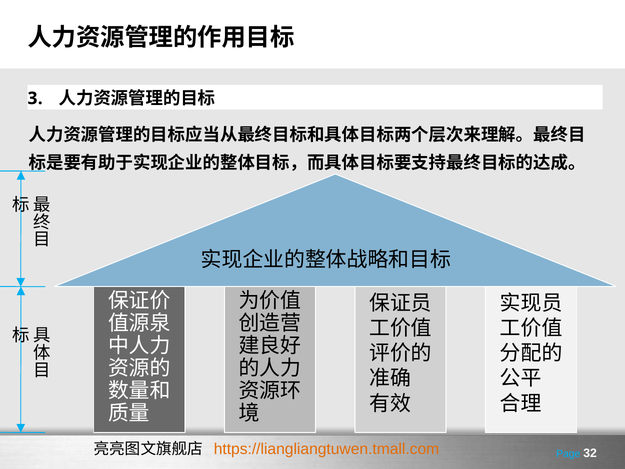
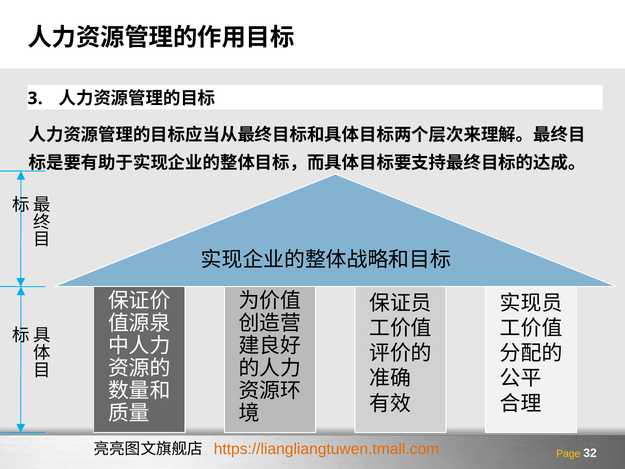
Page colour: light blue -> yellow (568, 454)
